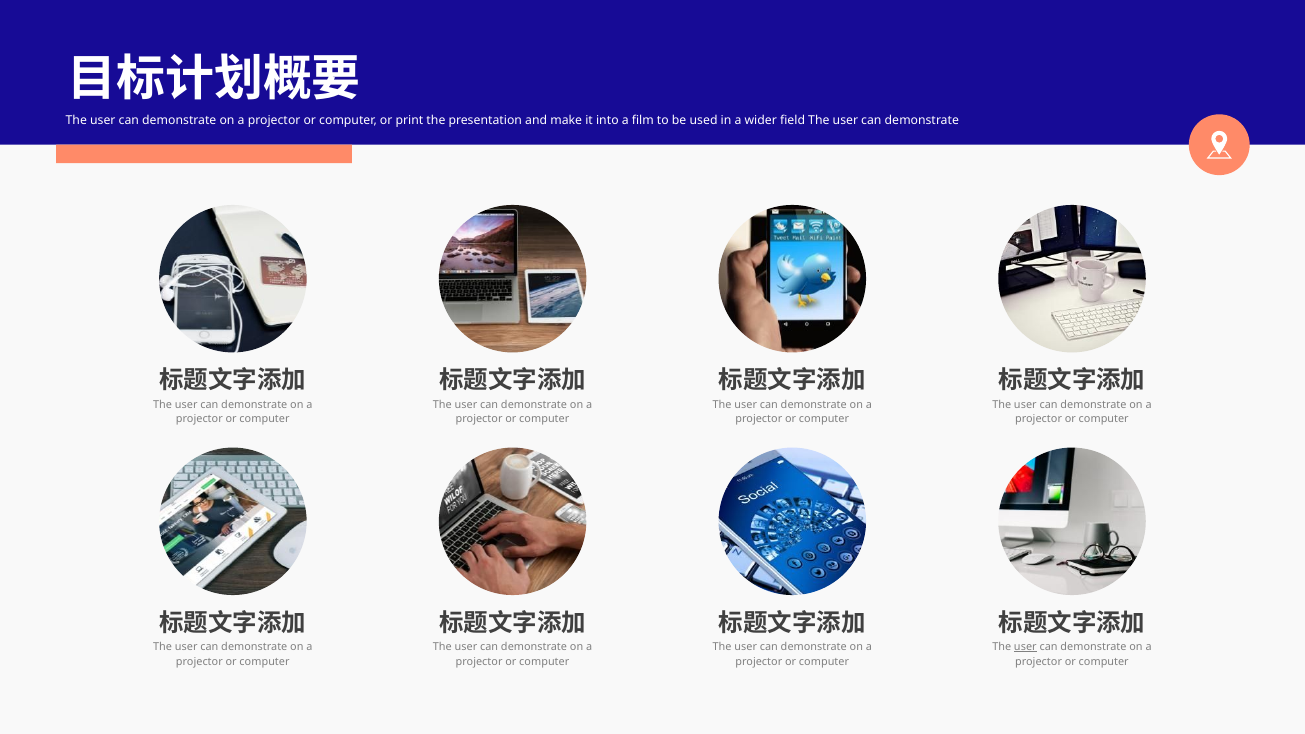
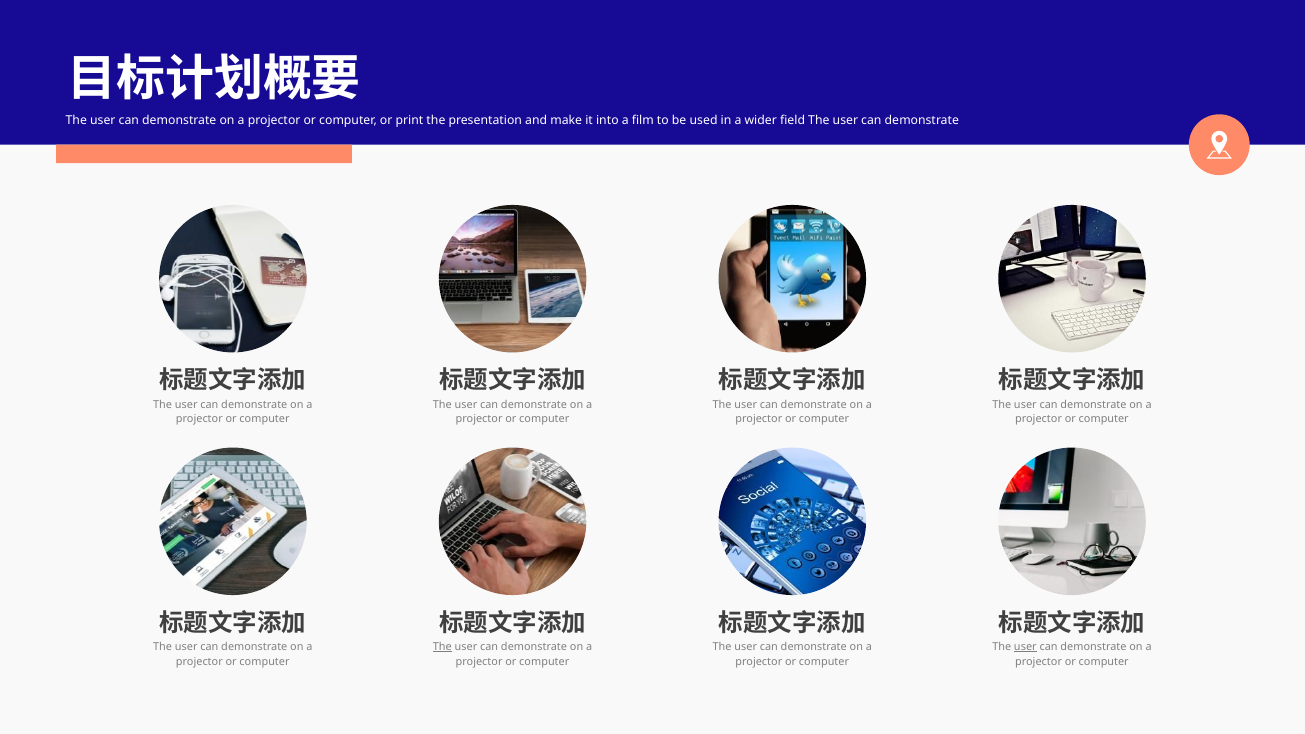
The underline: none -> present (442, 647)
